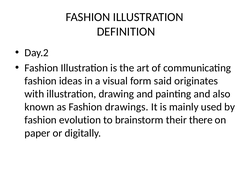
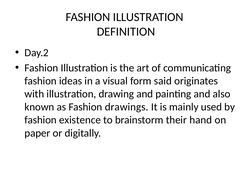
evolution: evolution -> existence (80, 120)
there: there -> hand (201, 120)
